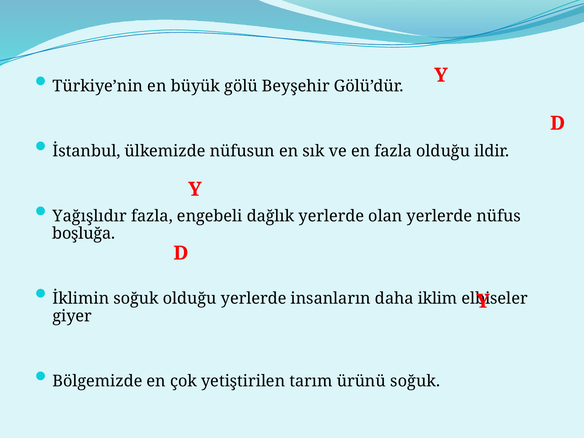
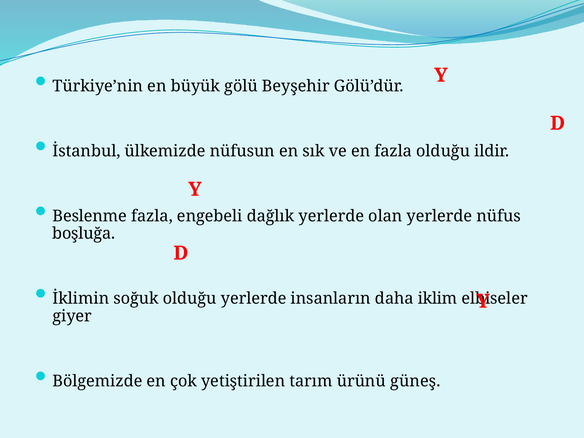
Yağışlıdır: Yağışlıdır -> Beslenme (90, 216)
ürünü soğuk: soğuk -> güneş (415, 381)
